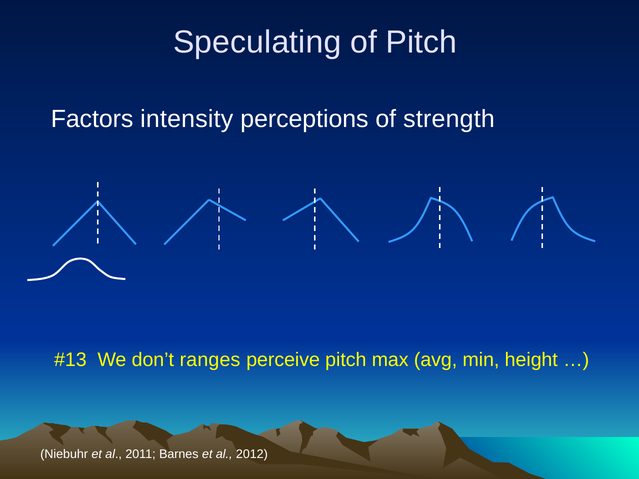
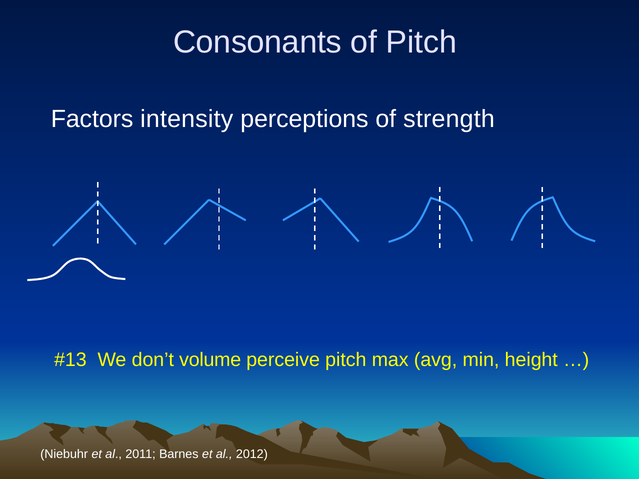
Speculating: Speculating -> Consonants (257, 42)
ranges: ranges -> volume (210, 360)
